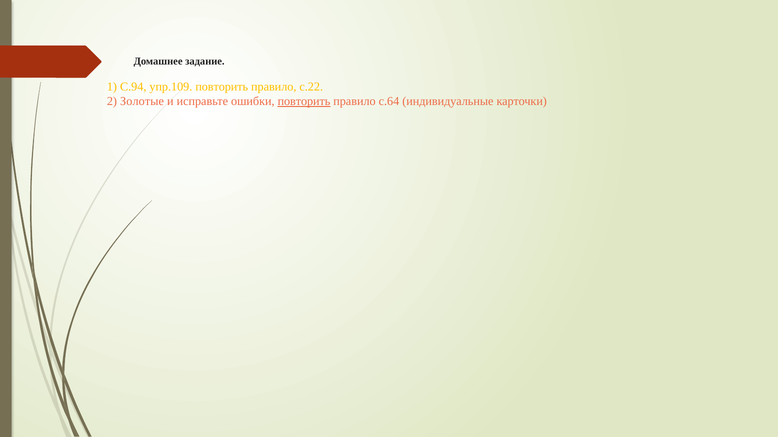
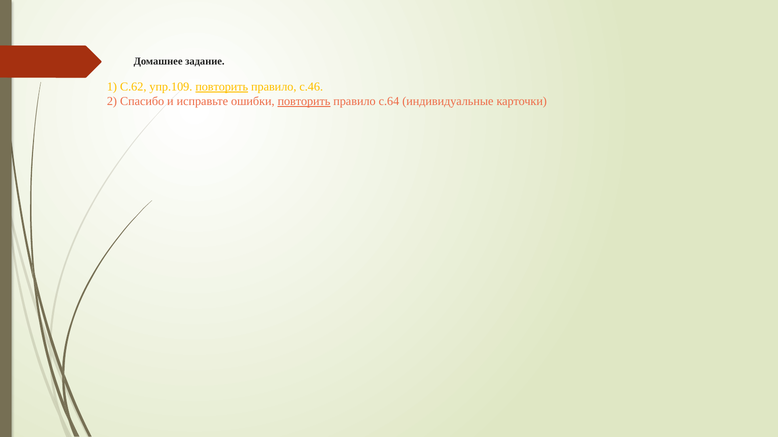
С.94: С.94 -> С.62 (133, 87)
повторить underline: none -> present (222, 87)
с.22: с.22 -> с.46 (311, 87)
Золотые: Золотые -> Спасибо (142, 101)
